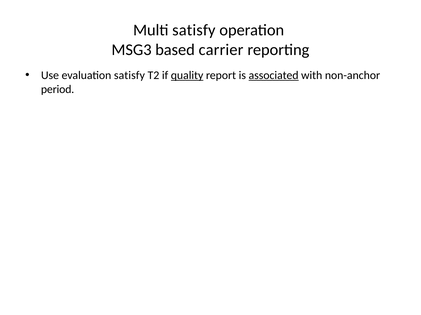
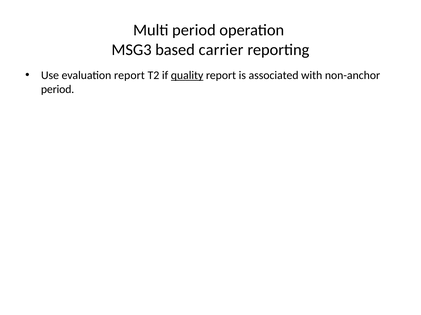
Multi satisfy: satisfy -> period (194, 30)
evaluation satisfy: satisfy -> report (129, 75)
associated underline: present -> none (274, 75)
